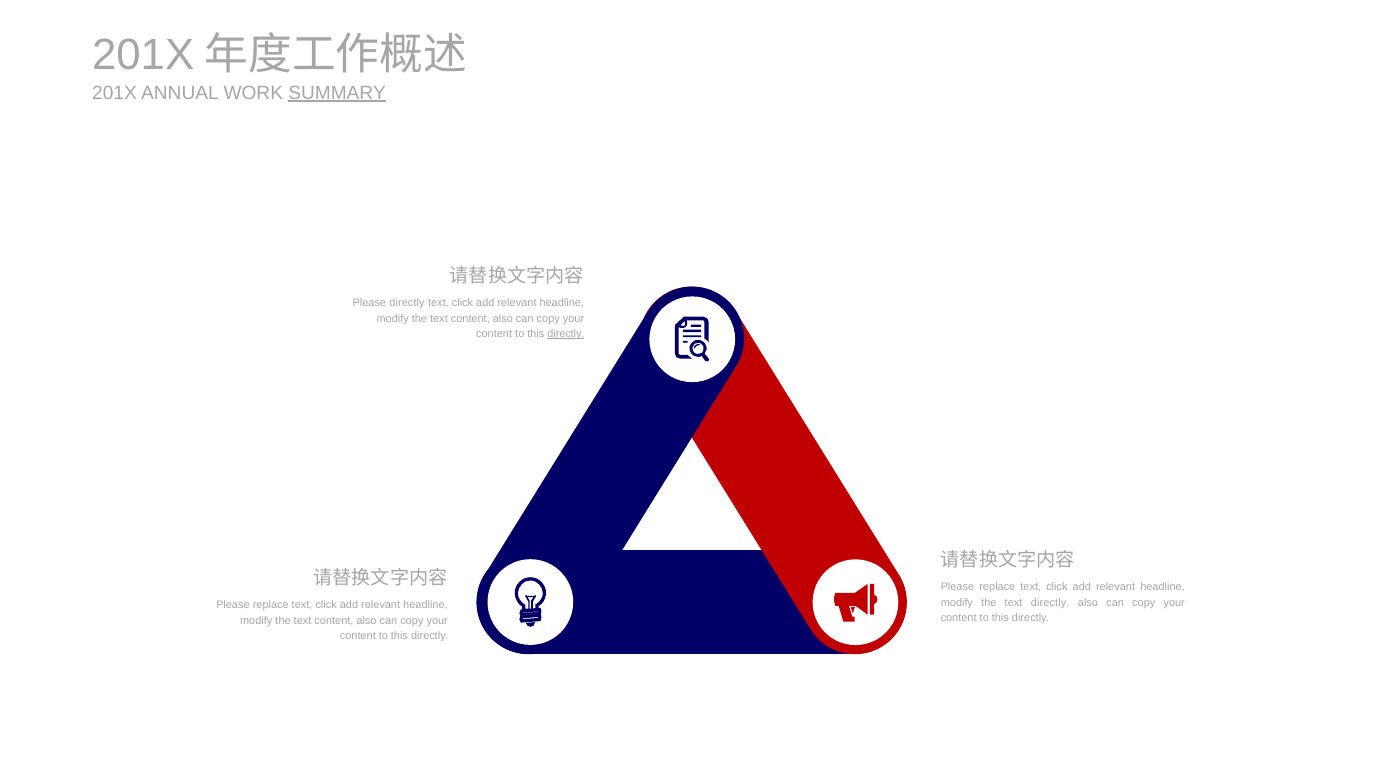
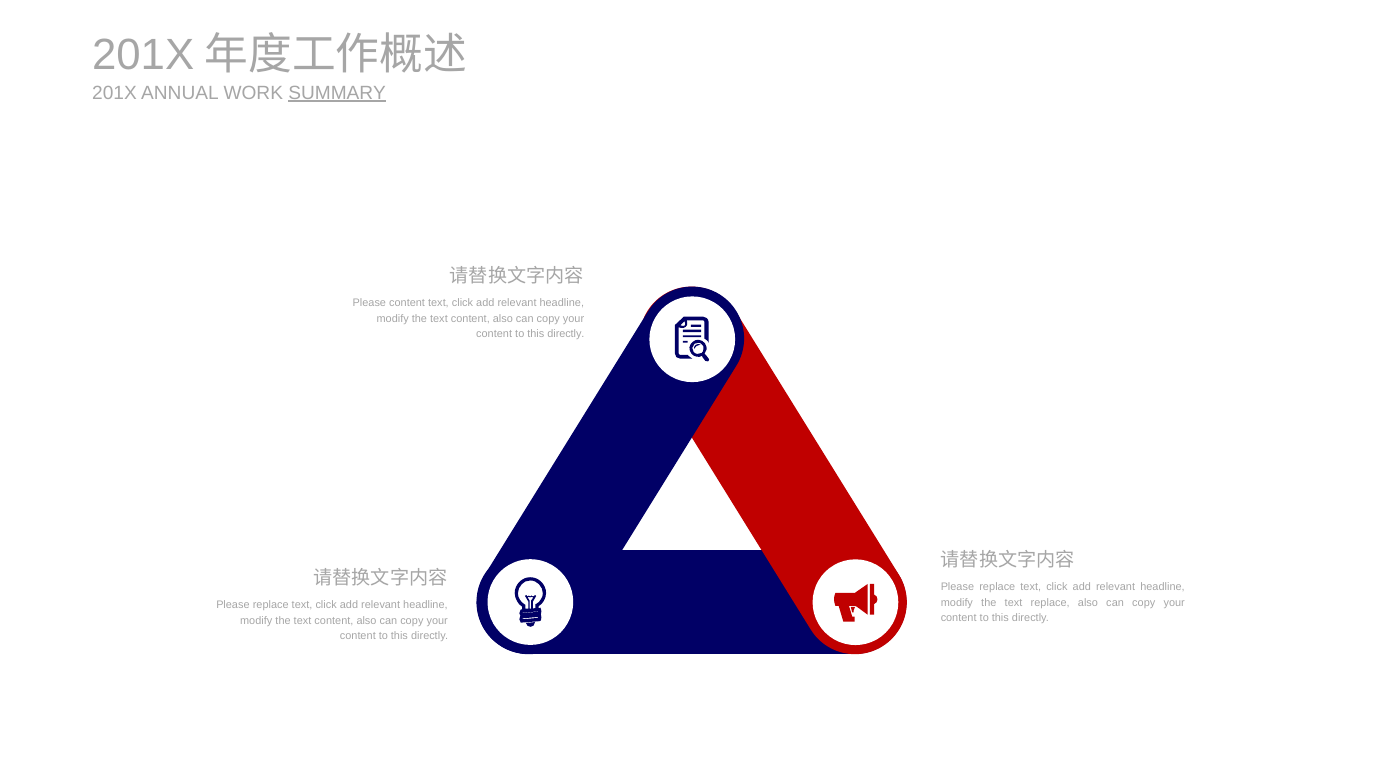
Please directly: directly -> content (407, 303)
directly underline: present -> none (566, 334)
text directly: directly -> replace (1050, 603)
